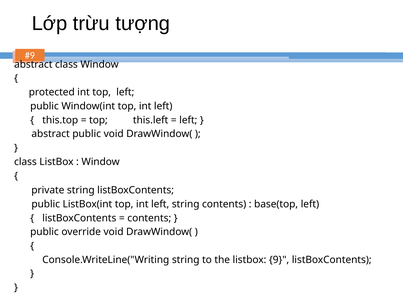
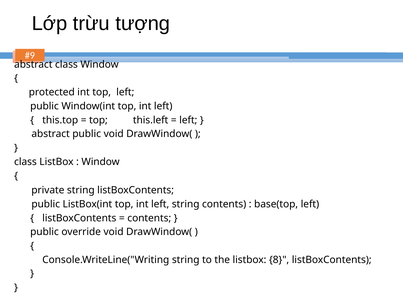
listbox 9: 9 -> 8 (279, 260)
